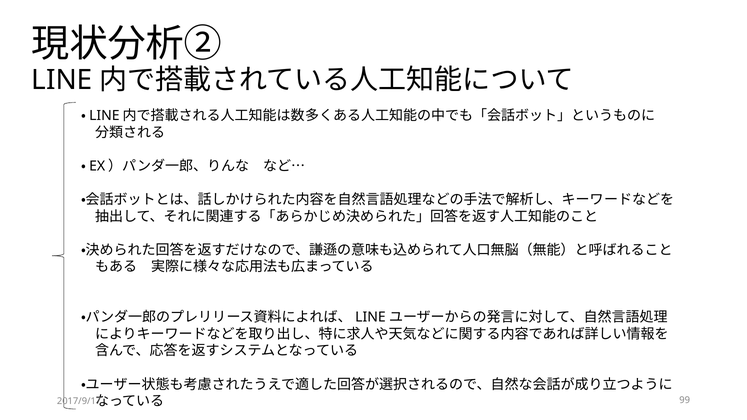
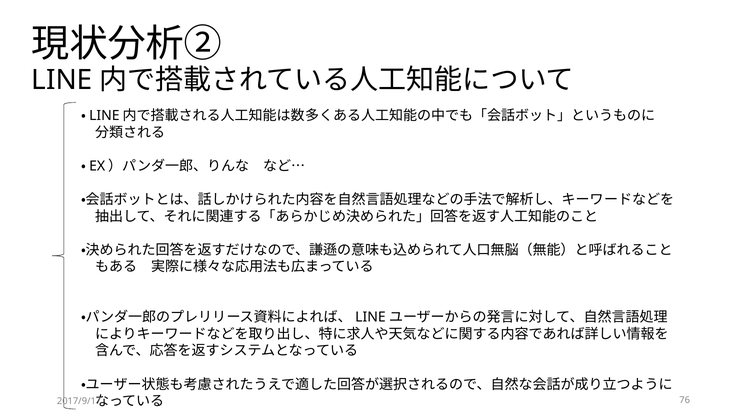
99: 99 -> 76 (685, 401)
